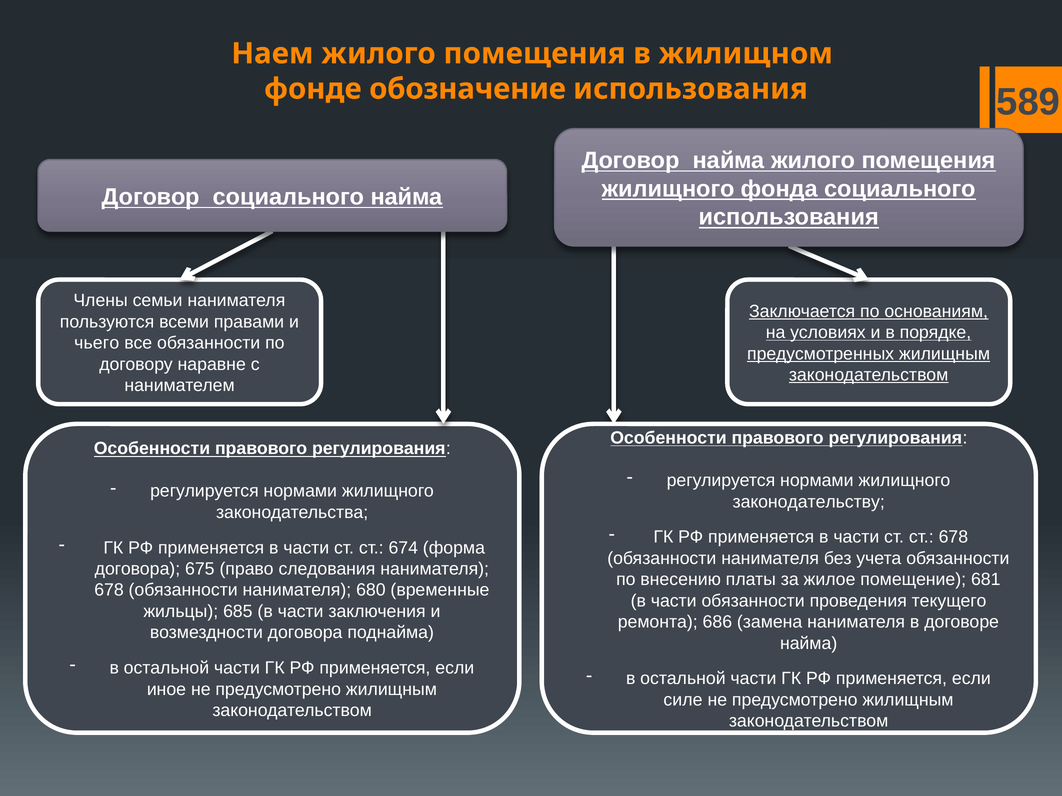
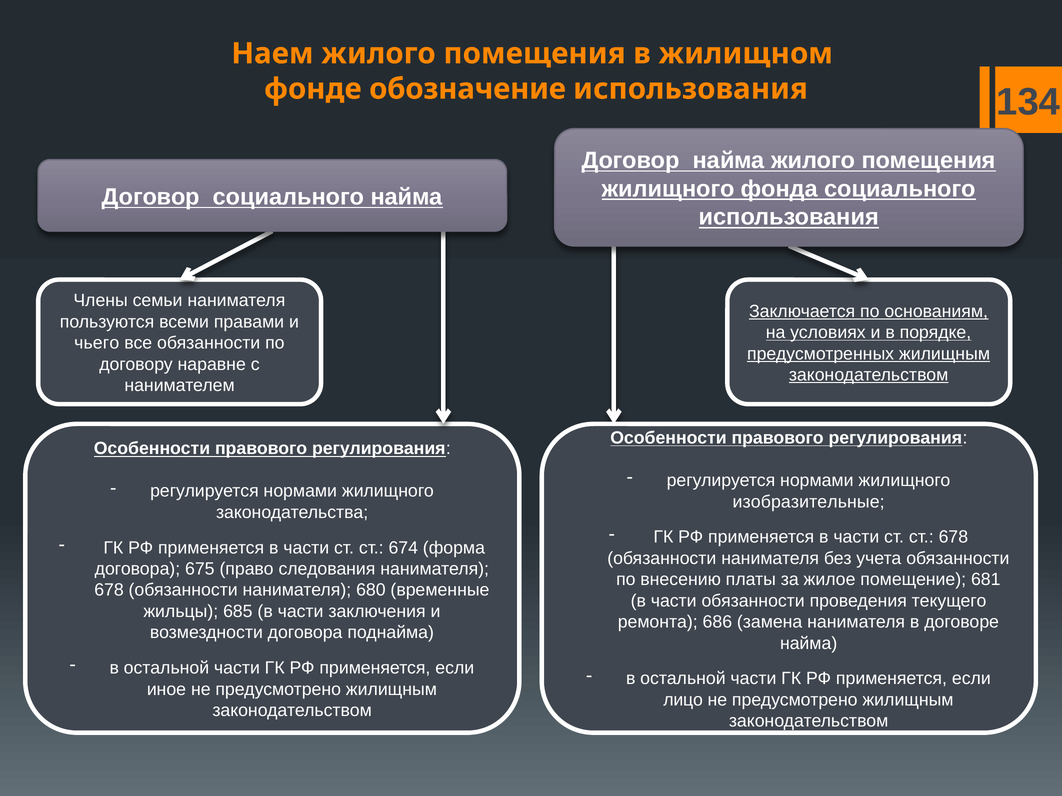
589: 589 -> 134 (1028, 102)
законодательству: законодательству -> изобразительные (809, 502)
силе: силе -> лицо (683, 700)
